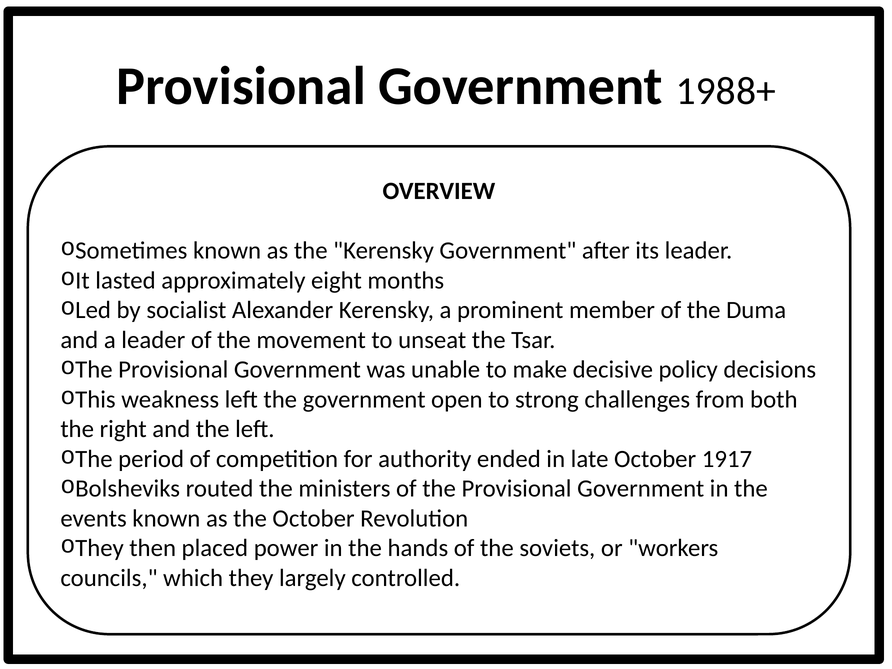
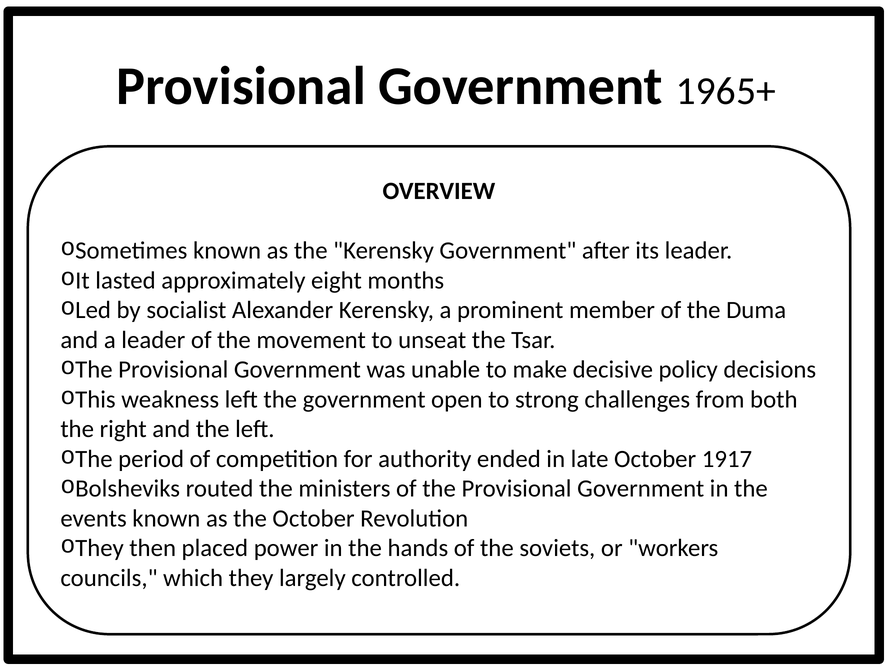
1988+: 1988+ -> 1965+ (726, 91)
